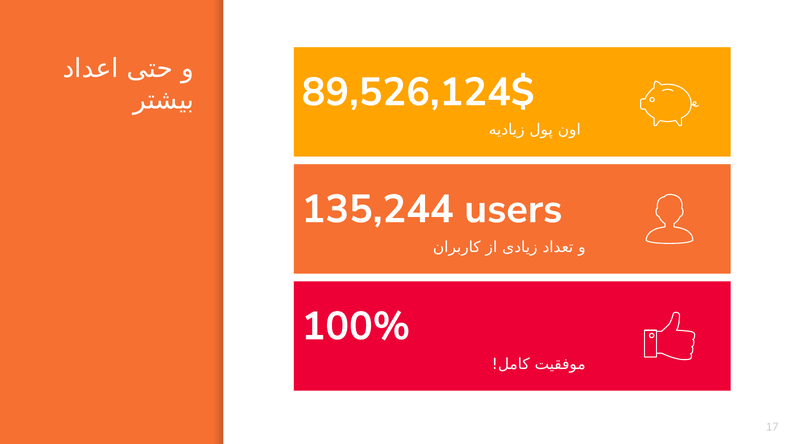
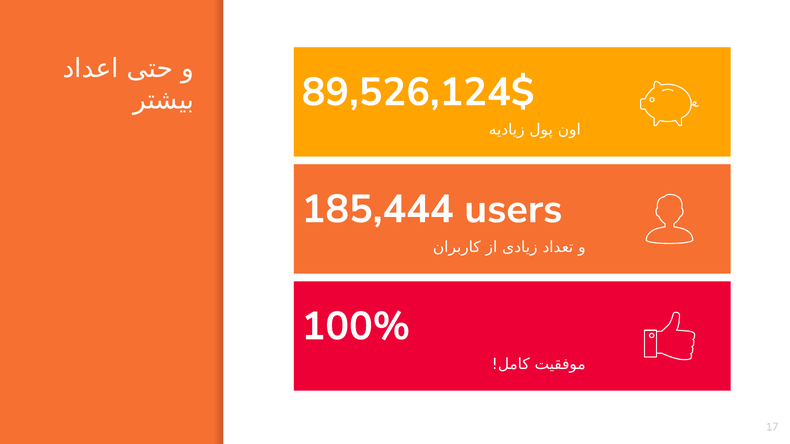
135,244: 135,244 -> 185,444 (378, 209)
